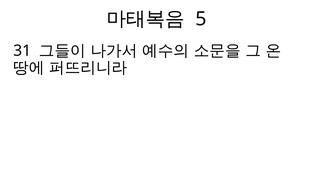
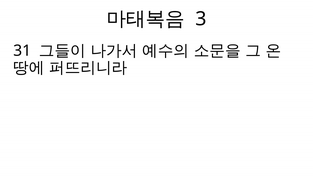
5: 5 -> 3 (201, 19)
